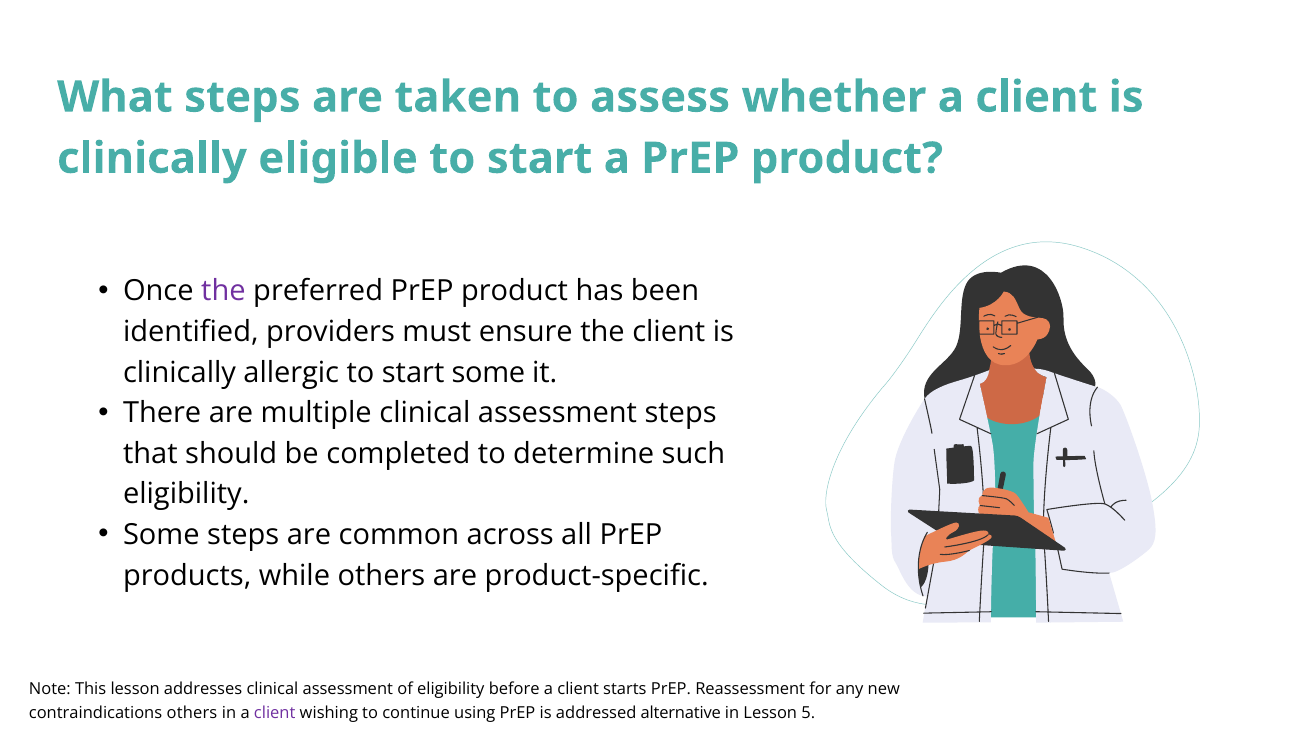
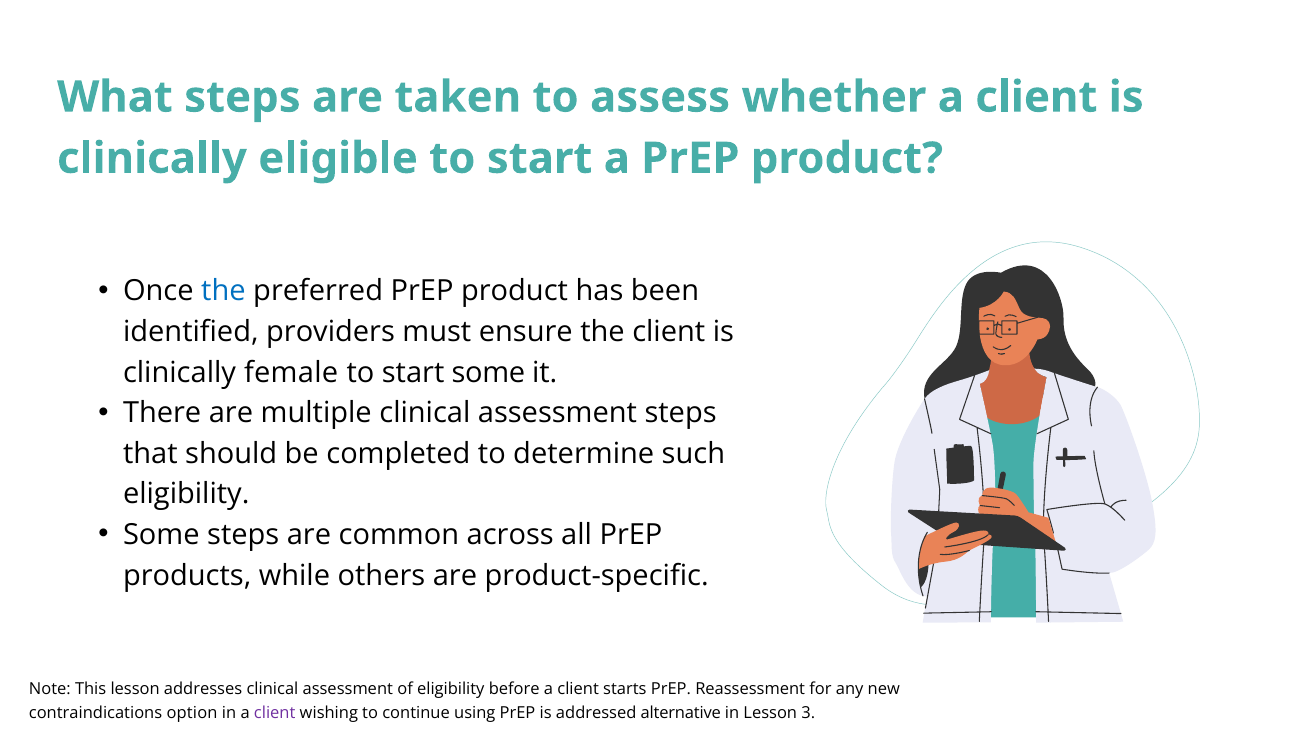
the colour: purple -> blue (223, 291)
allergic: allergic -> female (291, 372)
contraindications others: others -> option (192, 713)
5: 5 -> 3 (808, 713)
